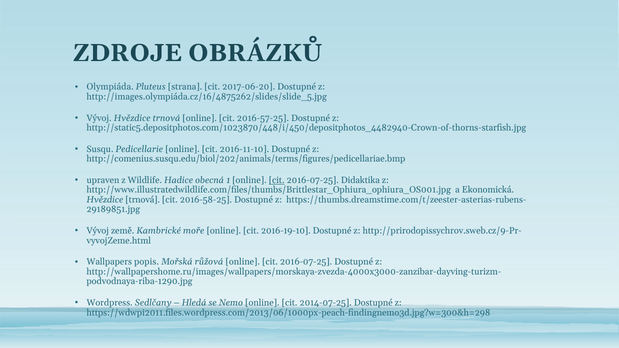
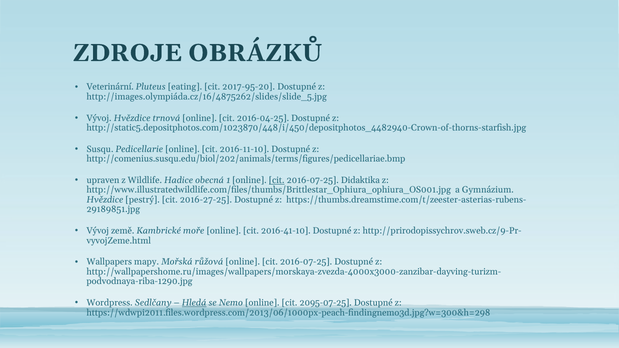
Olympiáda: Olympiáda -> Veterinární (110, 87)
strana: strana -> eating (185, 87)
2017-06-20: 2017-06-20 -> 2017-95-20 (249, 87)
2016-57-25: 2016-57-25 -> 2016-04-25 (263, 118)
Ekonomická: Ekonomická -> Gymnázium (488, 190)
trnová: trnová -> pestrý (143, 200)
2016-58-25: 2016-58-25 -> 2016-27-25 (206, 200)
2016-19-10: 2016-19-10 -> 2016-41-10 (286, 231)
popis: popis -> mapy (147, 262)
Hledá underline: none -> present (194, 303)
2014-07-25: 2014-07-25 -> 2095-07-25 (326, 303)
